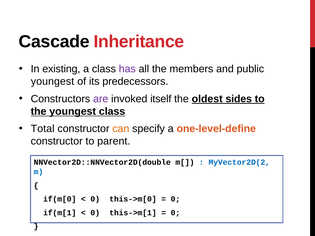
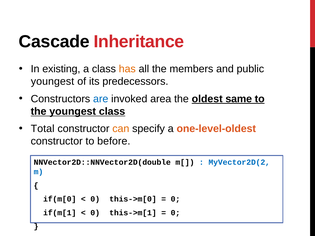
has colour: purple -> orange (127, 69)
are colour: purple -> blue (101, 99)
itself: itself -> area (161, 99)
sides: sides -> same (239, 99)
one-level-define: one-level-define -> one-level-oldest (216, 129)
parent: parent -> before (114, 141)
